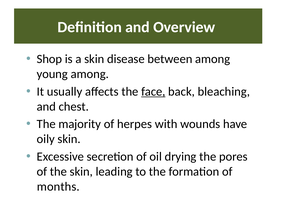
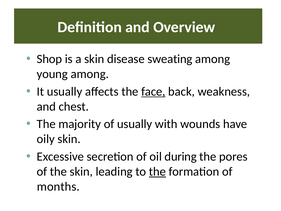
between: between -> sweating (170, 59)
bleaching: bleaching -> weakness (224, 91)
of herpes: herpes -> usually (135, 124)
drying: drying -> during (181, 156)
the underline: none -> present (157, 171)
